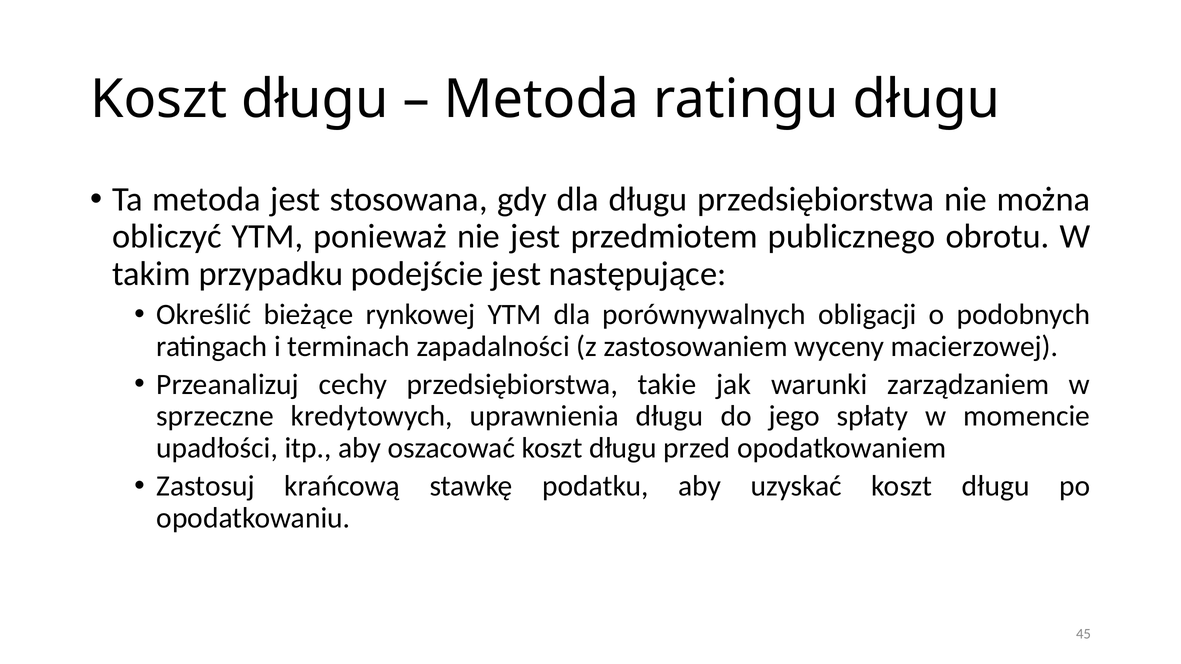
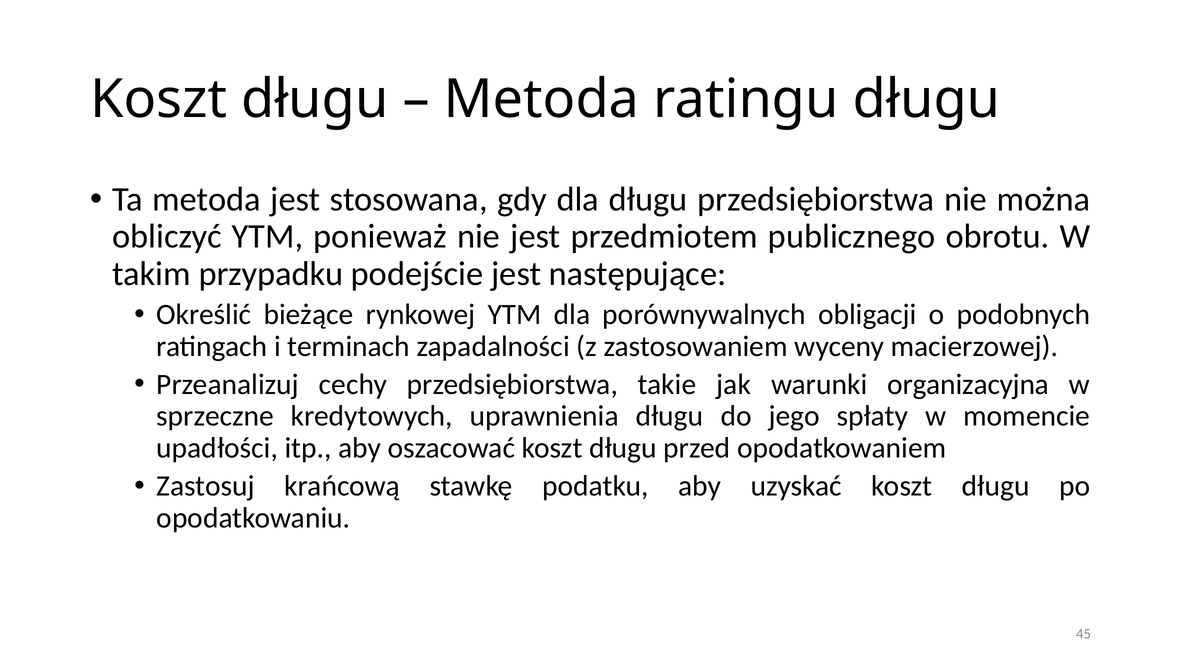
zarządzaniem: zarządzaniem -> organizacyjna (968, 384)
